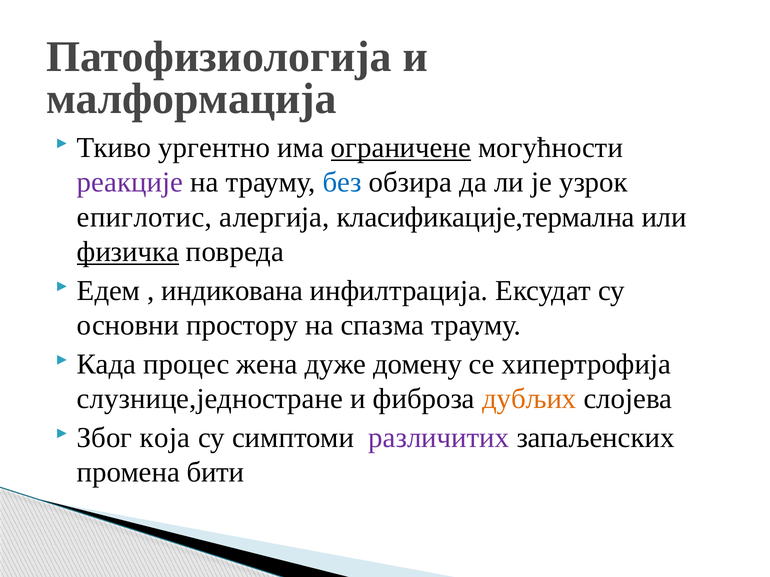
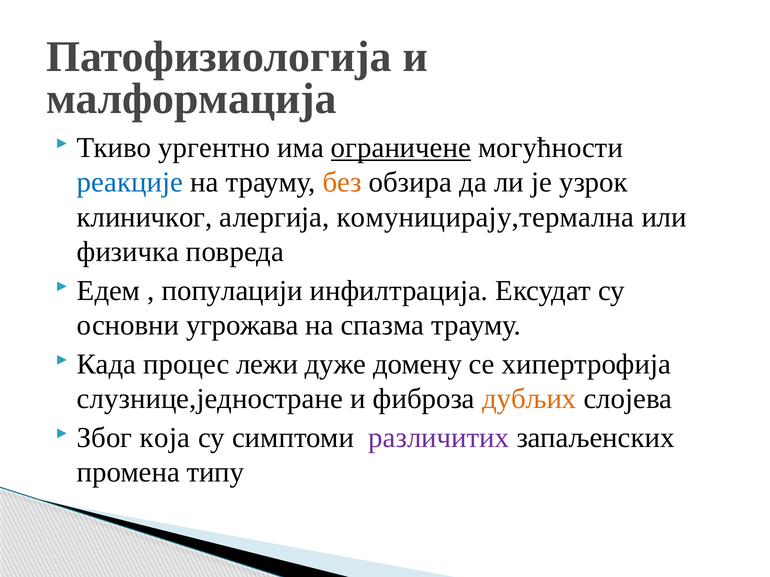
реакције colour: purple -> blue (130, 183)
без colour: blue -> orange (342, 183)
епиглотис: епиглотис -> клиничког (145, 217)
класификације,термална: класификације,термална -> комуницирају,термална (485, 217)
физичка underline: present -> none (128, 252)
индикована: индикована -> популацији (232, 291)
простору: простору -> угрожава (242, 326)
жена: жена -> лежи (267, 365)
бити: бити -> типу (215, 473)
